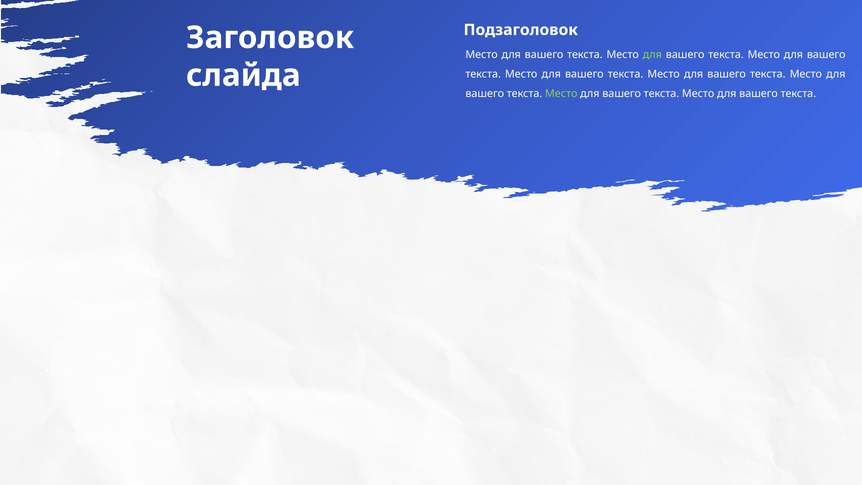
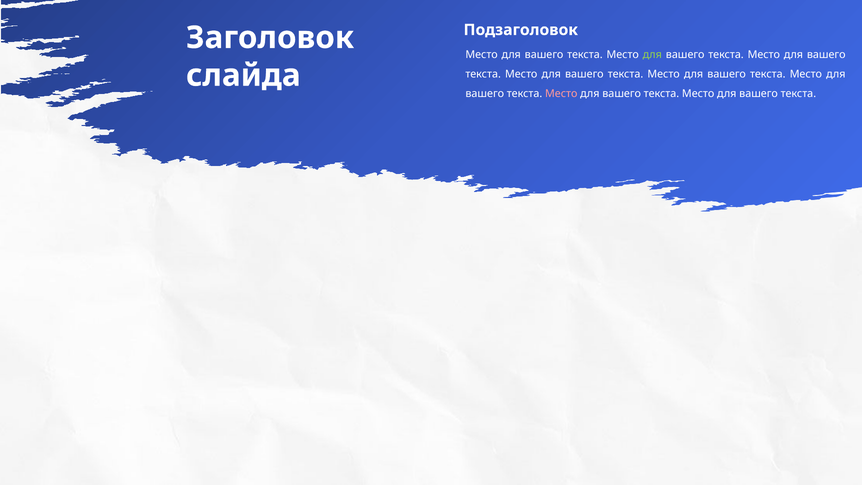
Место colour: light green -> pink (561, 93)
